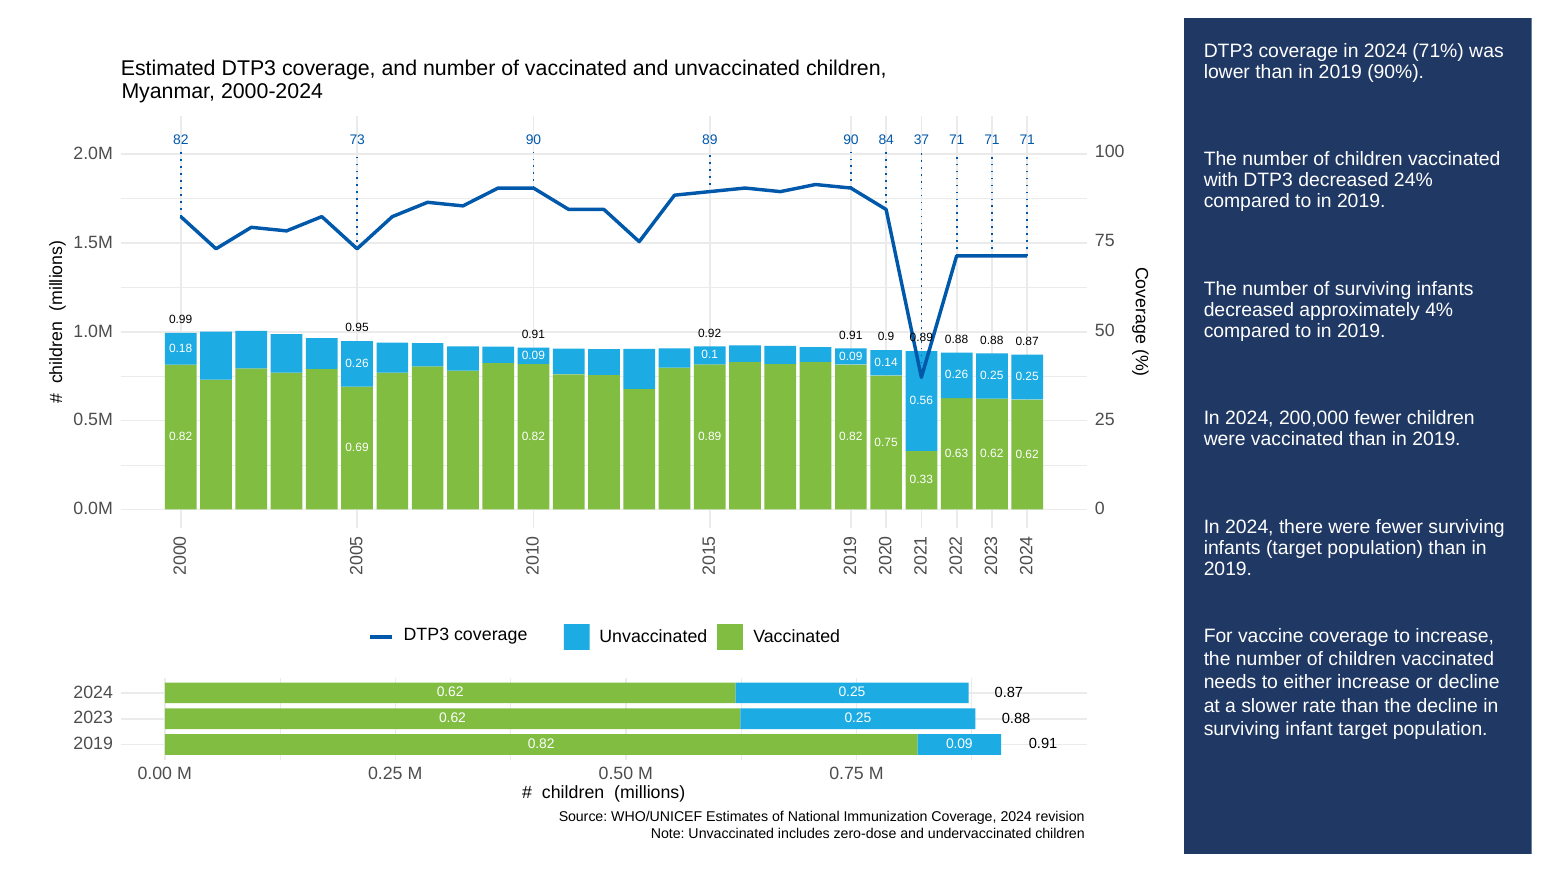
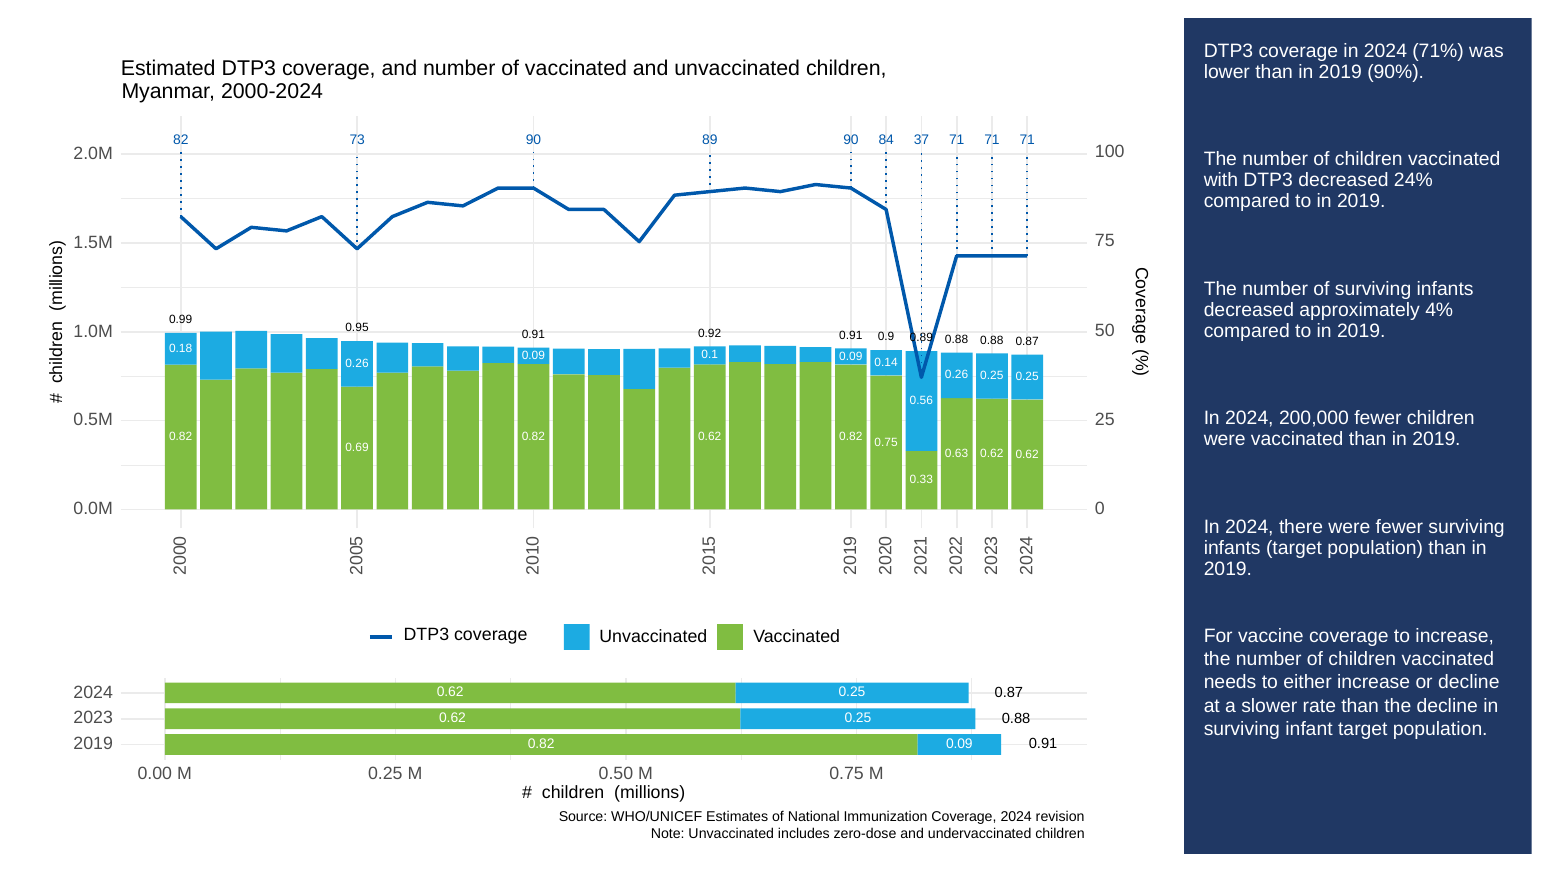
0.89: 0.89 -> 0.62 (710, 437)
